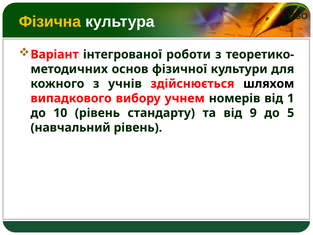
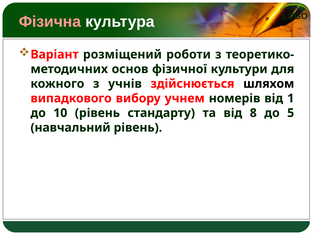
Фізична colour: yellow -> pink (50, 22)
інтегрованої: інтегрованої -> розміщений (122, 54)
9: 9 -> 8 (253, 113)
